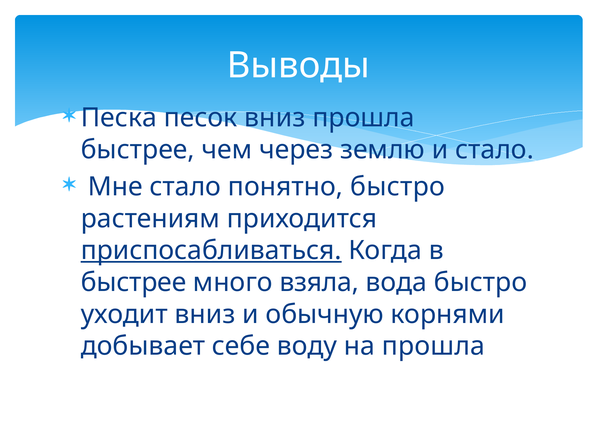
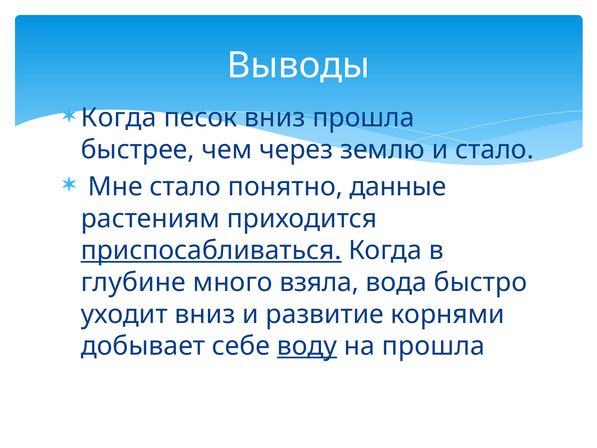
Песка: Песка -> Когда (119, 118)
понятно быстро: быстро -> данные (398, 187)
быстрее: быстрее -> глубине (133, 282)
обычную: обычную -> развитие (325, 314)
воду underline: none -> present (307, 346)
